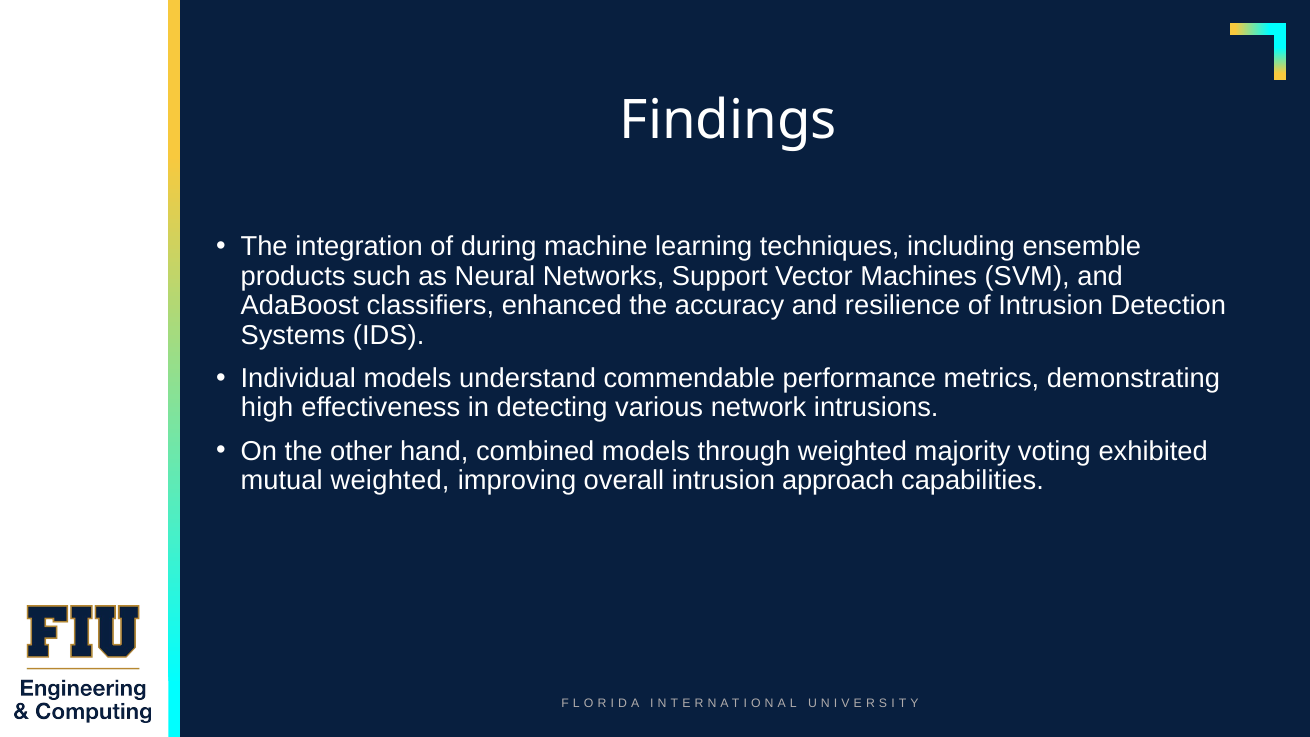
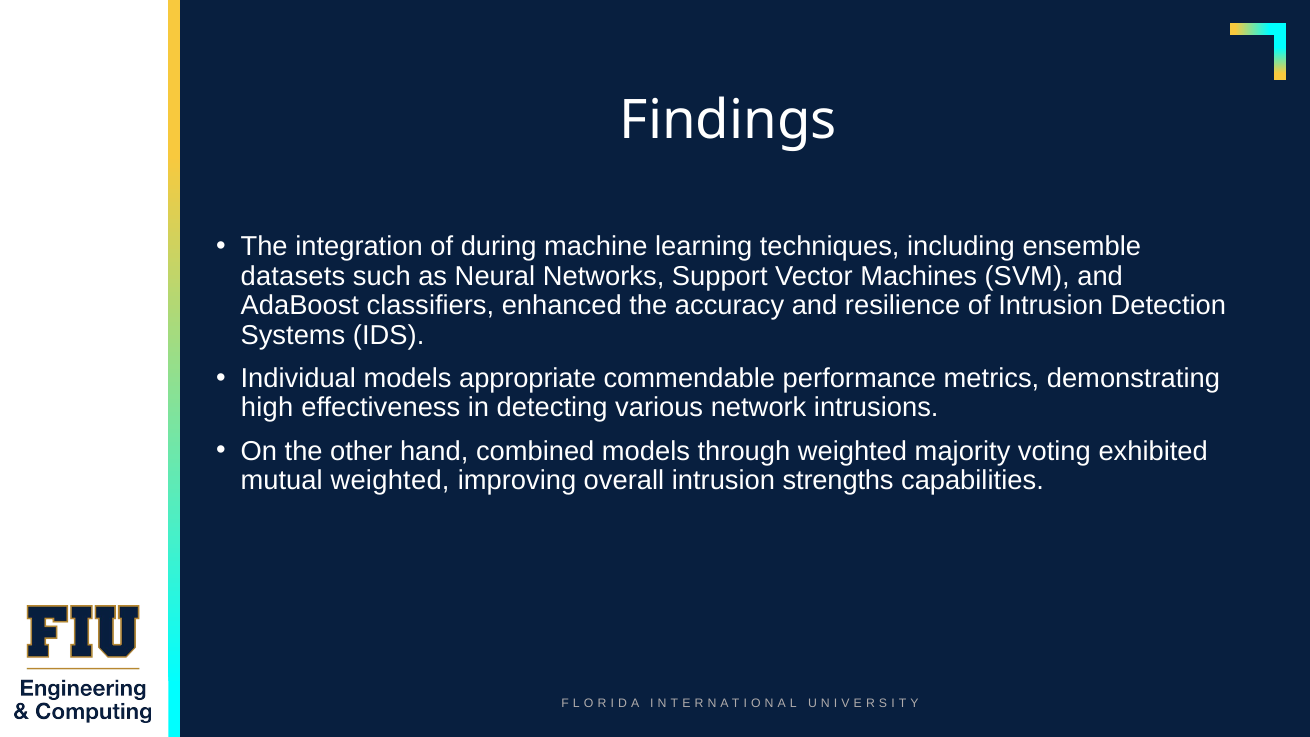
products: products -> datasets (293, 276)
understand: understand -> appropriate (528, 378)
approach: approach -> strengths (838, 480)
